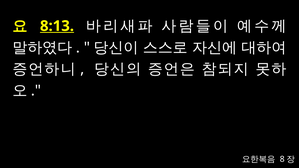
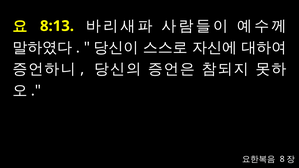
8:13 underline: present -> none (57, 26)
